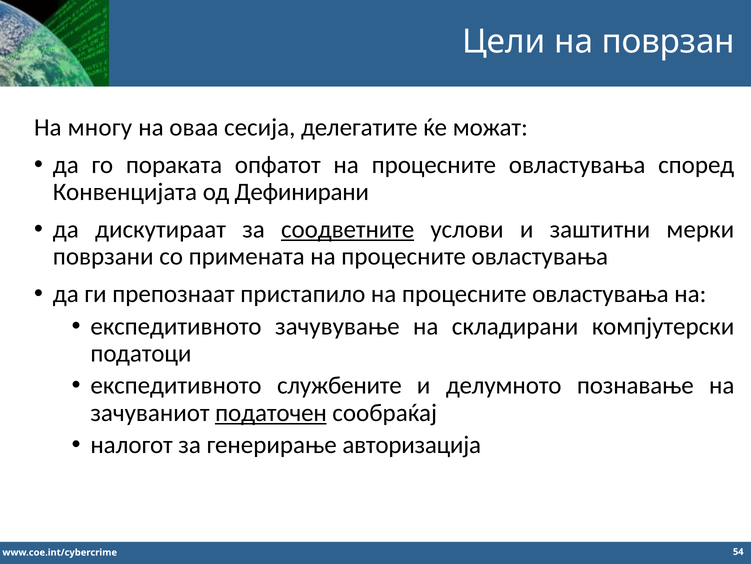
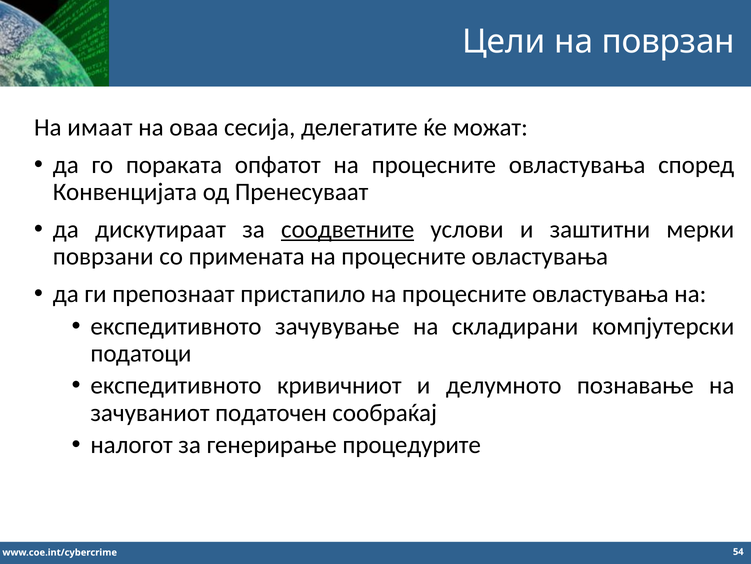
многу: многу -> имаат (100, 127)
Дефинирани: Дефинирани -> Пренесуваат (302, 192)
службените: службените -> кривичниот (339, 385)
податочен underline: present -> none (271, 412)
авторизација: авторизација -> процедурите (412, 444)
